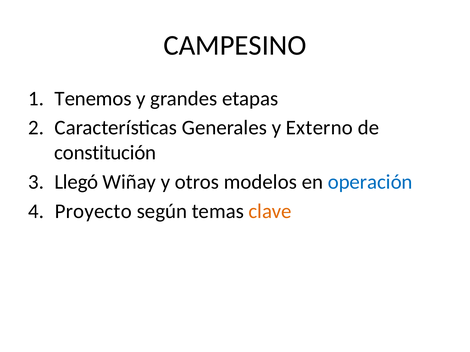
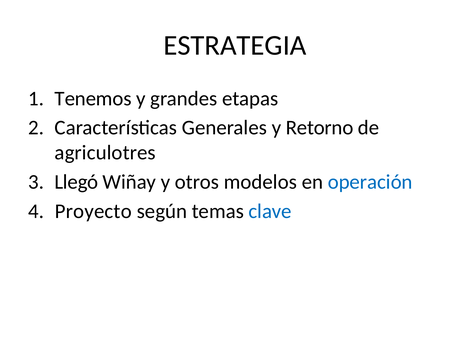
CAMPESINO: CAMPESINO -> ESTRATEGIA (235, 45)
Externo: Externo -> Retorno (320, 128)
constitución: constitución -> agriculotres (105, 153)
clave colour: orange -> blue (270, 211)
